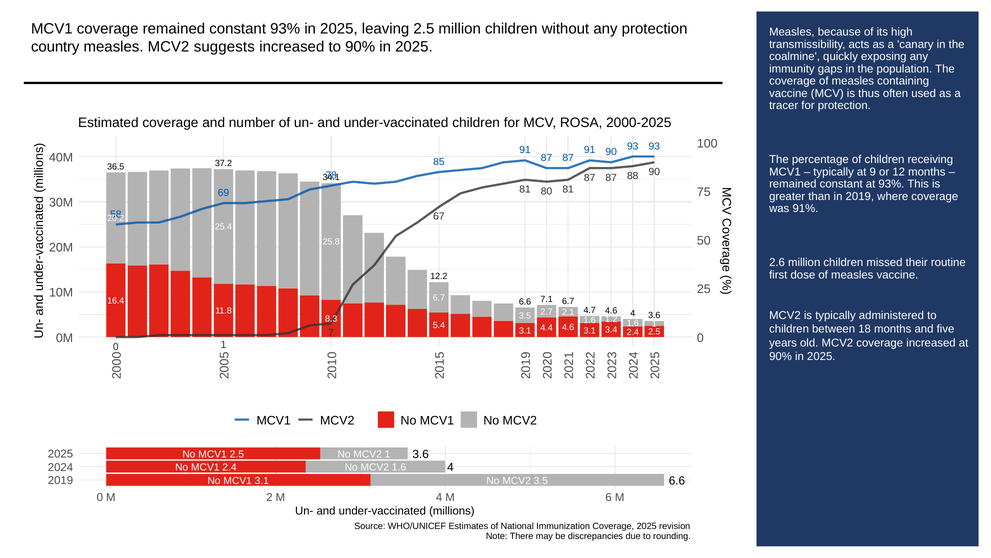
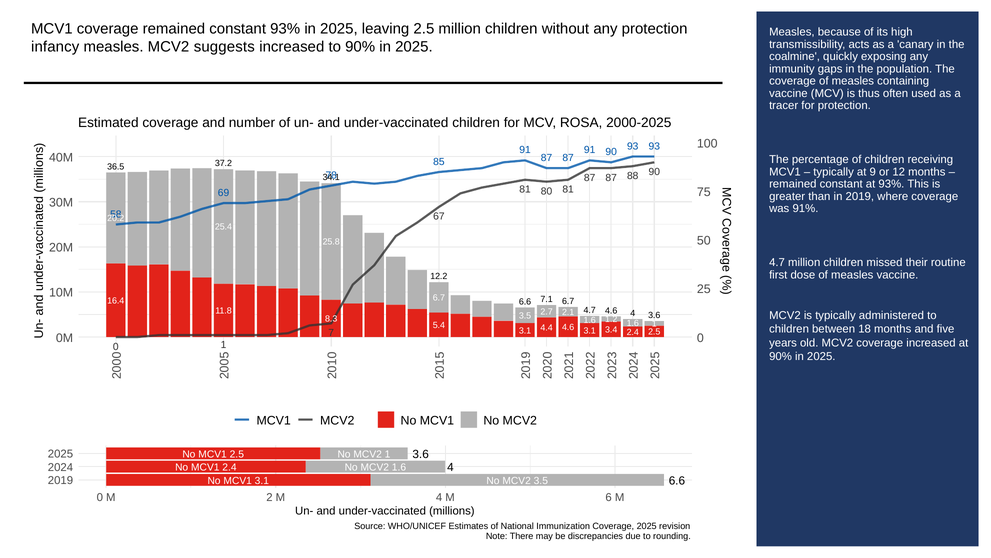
country: country -> infancy (55, 47)
2.6: 2.6 -> 4.7 (777, 262)
